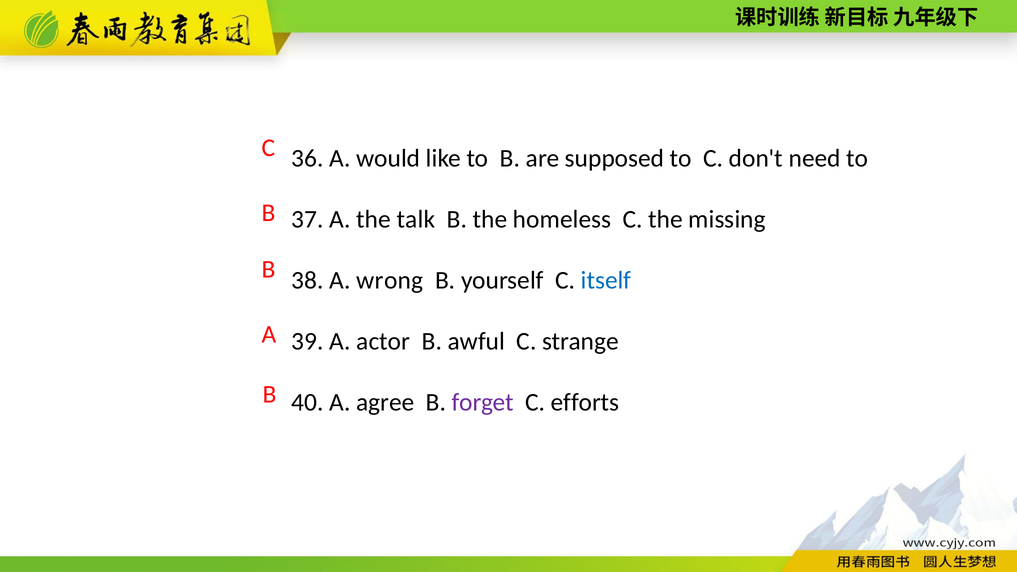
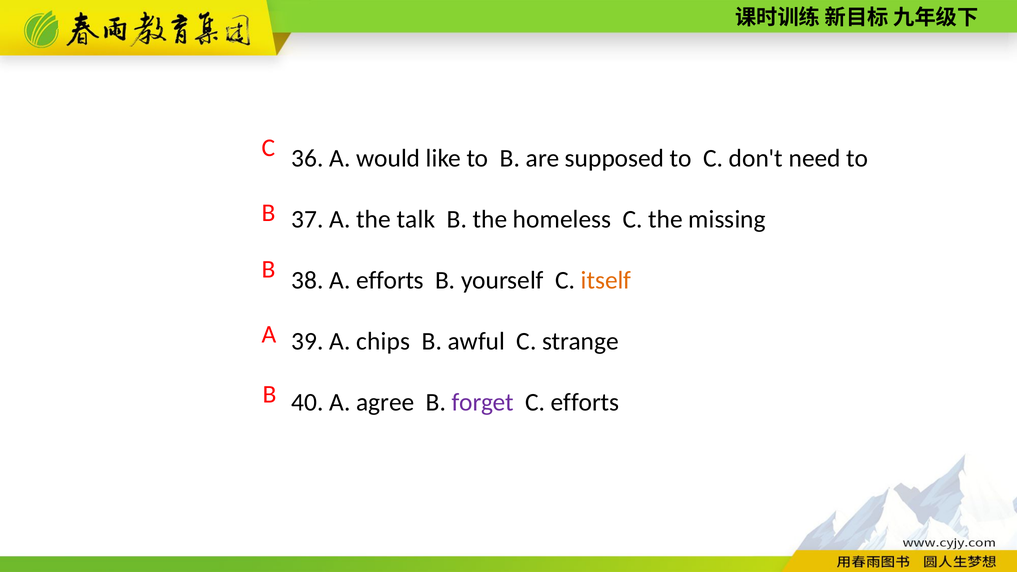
A wrong: wrong -> efforts (390, 280)
itself colour: blue -> orange (606, 280)
actor: actor -> chips (383, 341)
